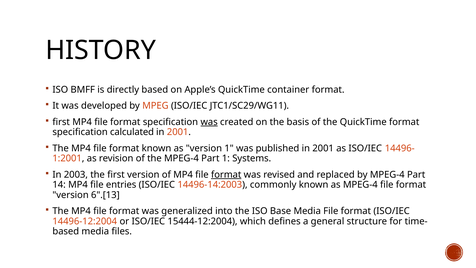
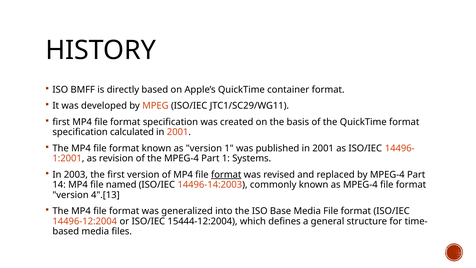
was underline: present -> none (209, 122)
entries: entries -> named (121, 185)
6".[13: 6".[13 -> 4".[13 (105, 195)
